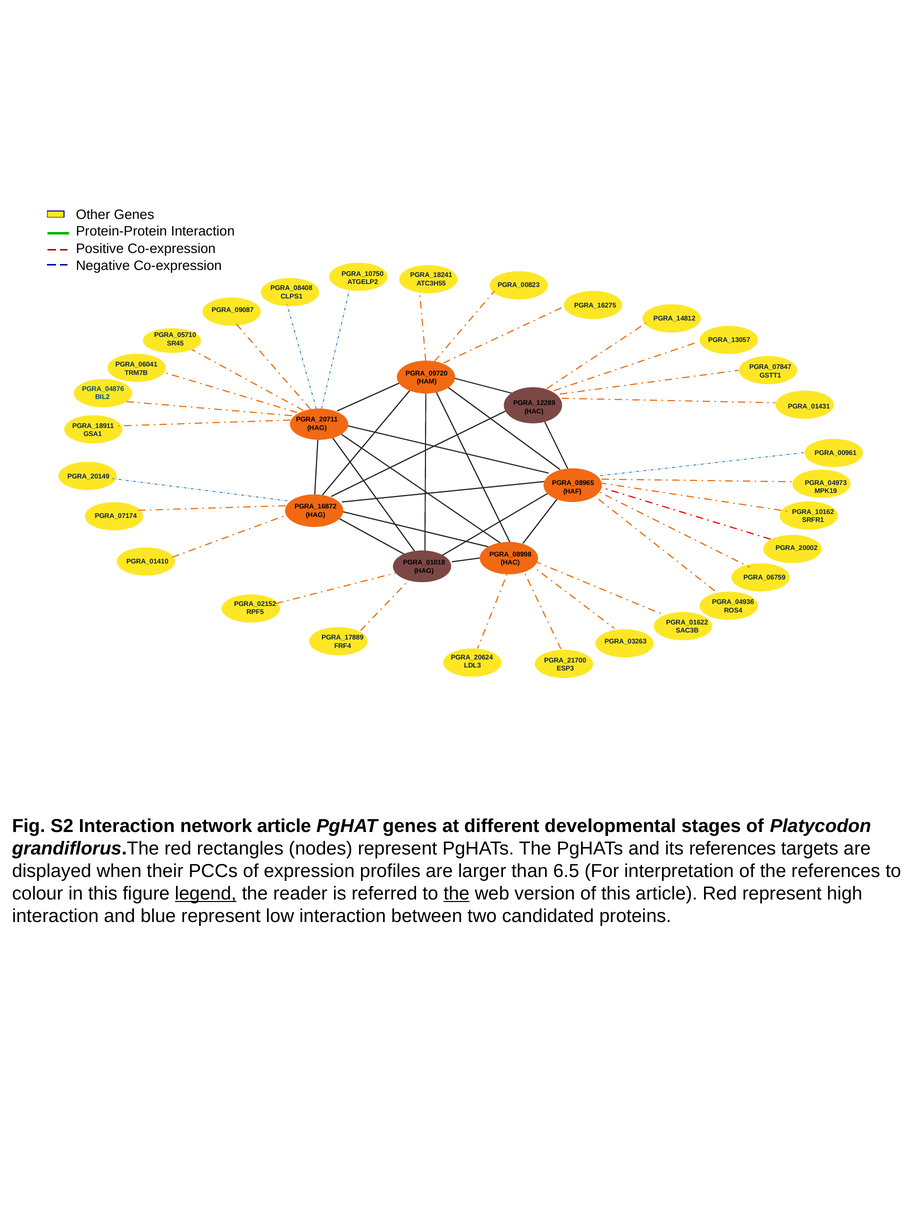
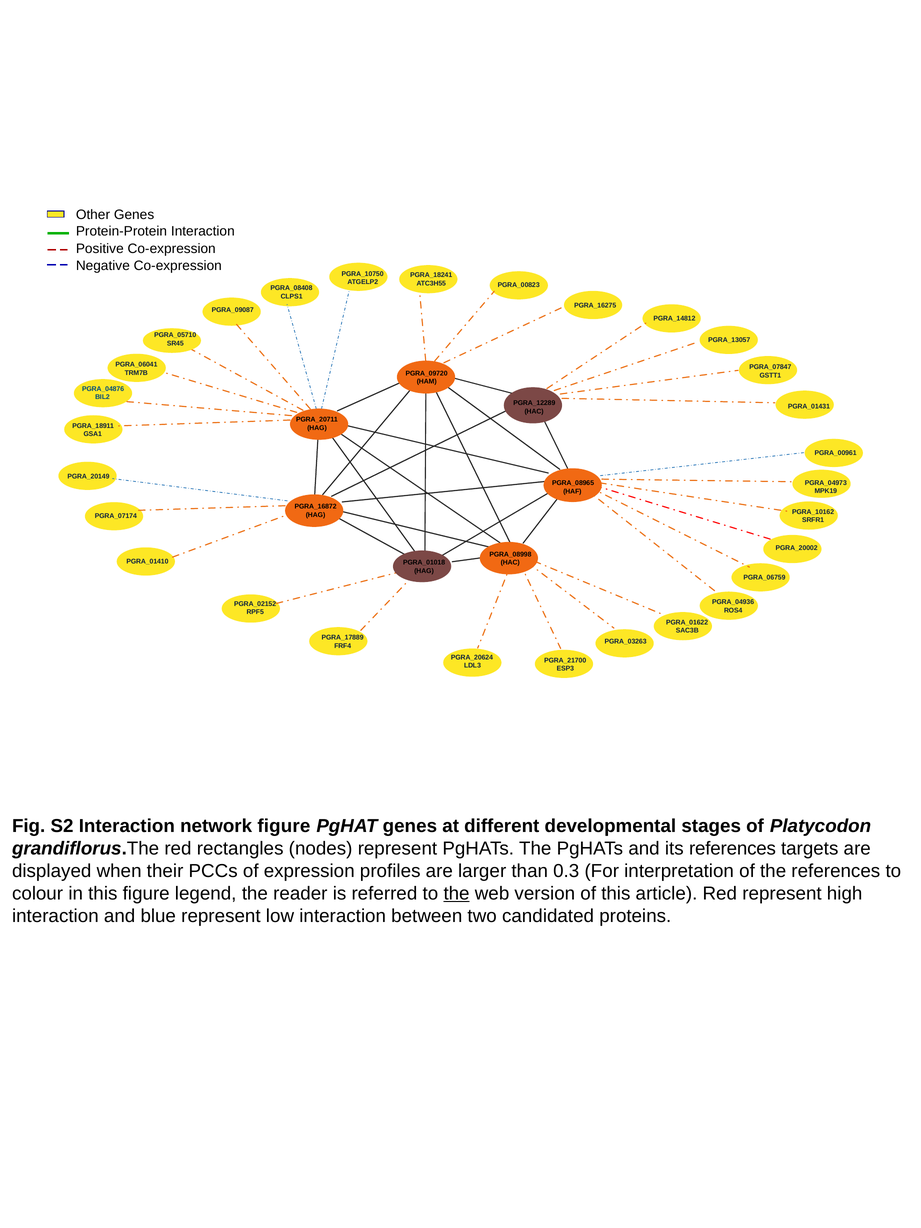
network article: article -> figure (284, 826)
6.5: 6.5 -> 0.3 (566, 871)
legend underline: present -> none (206, 894)
